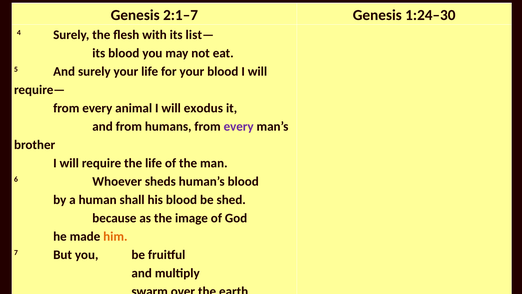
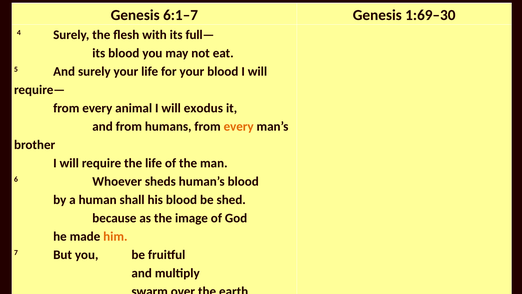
2:1–7: 2:1–7 -> 6:1–7 (181, 15)
1:24–30: 1:24–30 -> 1:69–30 (430, 15)
list—: list— -> full— (200, 35)
every colour: purple -> orange (239, 126)
